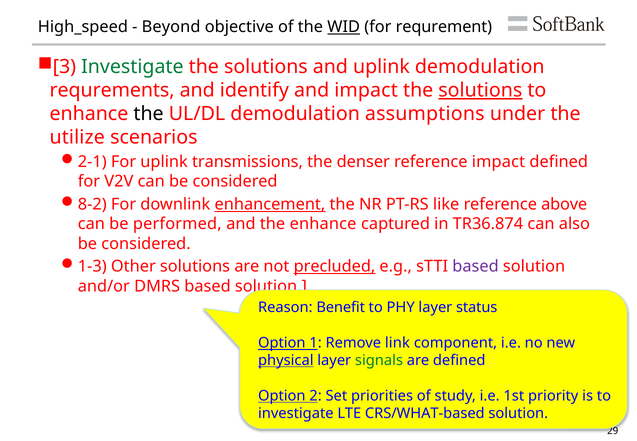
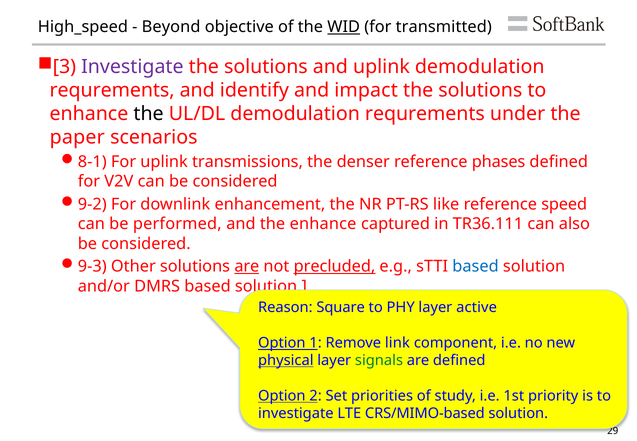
requrement: requrement -> transmitted (444, 27)
Investigate colour: green -> purple (132, 67)
solutions underline: present -> none (480, 90)
UL/DL demodulation assumptions: assumptions -> requrements (425, 114)
utilize: utilize -> paper (77, 137)
2-1: 2-1 -> 8-1 (92, 162)
reference impact: impact -> phases (499, 162)
8-2: 8-2 -> 9-2 (92, 204)
enhancement underline: present -> none (270, 204)
above: above -> speed (564, 204)
TR36.874: TR36.874 -> TR36.111 (488, 224)
1-3: 1-3 -> 9-3 (92, 267)
are underline: none -> present (247, 267)
based colour: purple -> blue (476, 267)
Benefit: Benefit -> Square (341, 308)
status: status -> active (477, 308)
CRS/WHAT-based: CRS/WHAT-based -> CRS/MIMO-based (425, 413)
